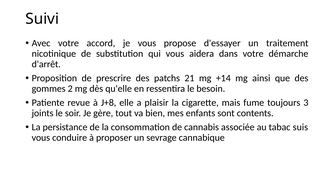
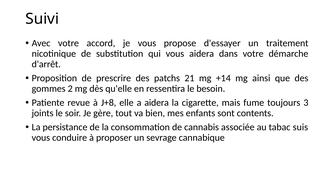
a plaisir: plaisir -> aidera (157, 103)
